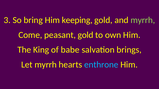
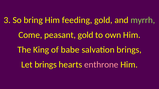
keeping: keeping -> feeding (77, 20)
Let myrrh: myrrh -> brings (46, 65)
enthrone colour: light blue -> pink (101, 65)
